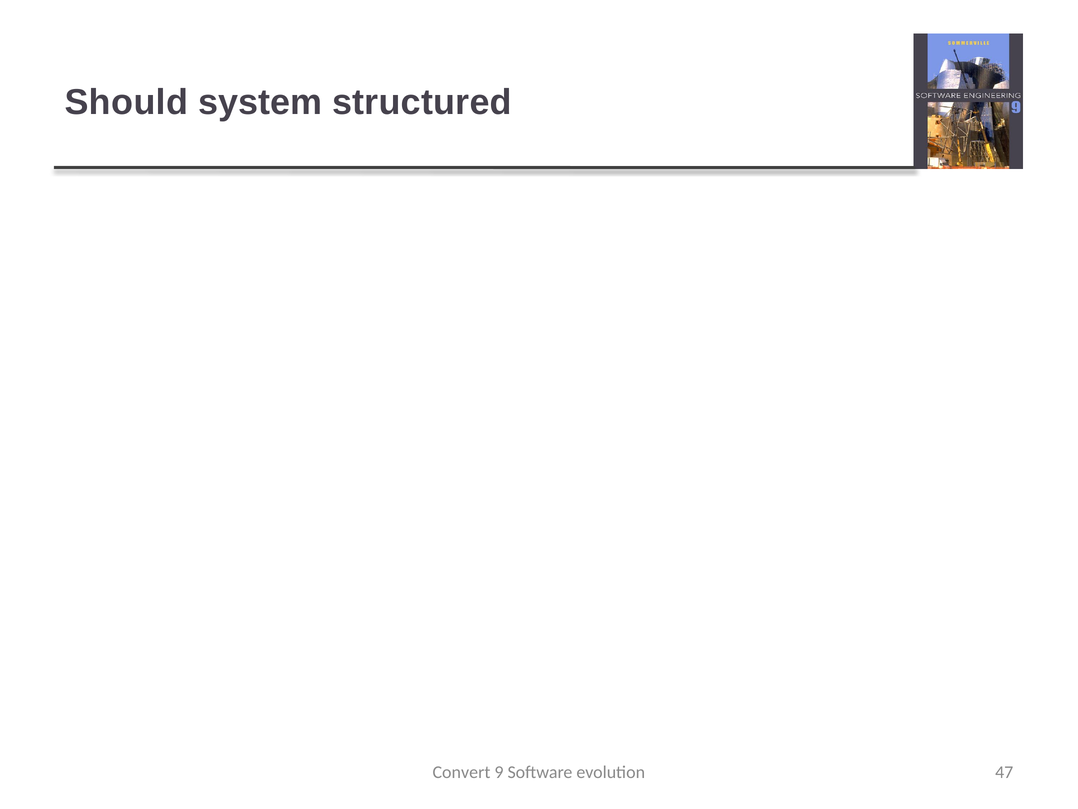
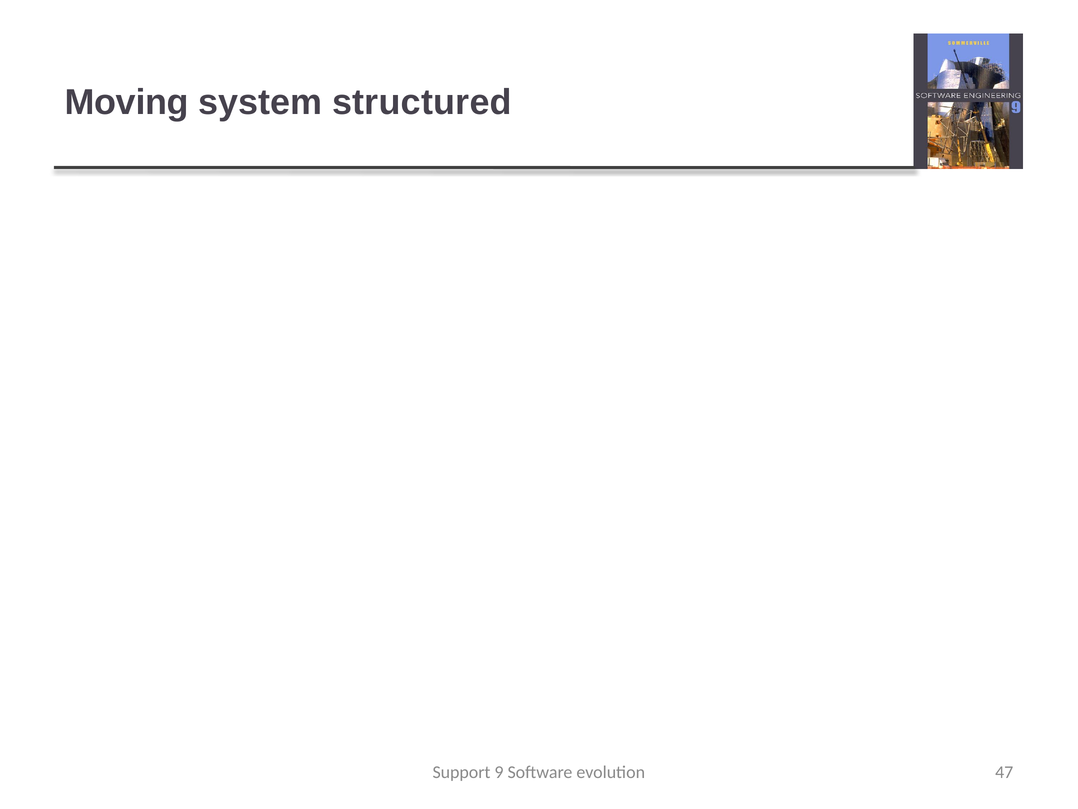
Should: Should -> Moving (127, 102)
Convert: Convert -> Support (461, 772)
